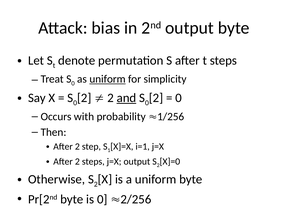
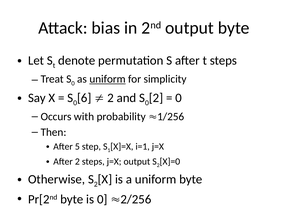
2: 2 -> 6 (84, 98)
and underline: present -> none (126, 98)
2: 2 -> 5 (77, 146)
